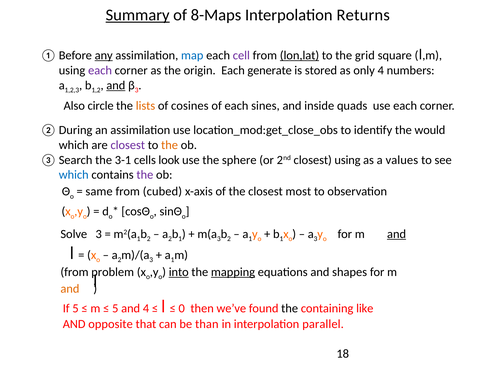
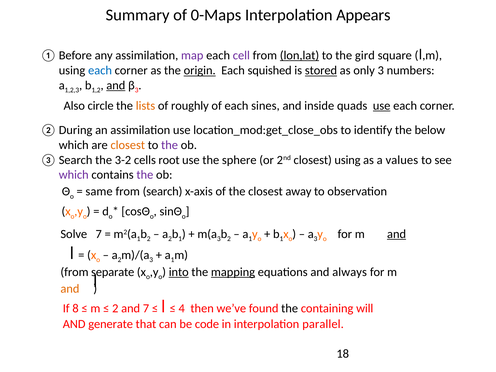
Summary underline: present -> none (138, 15)
8-Maps: 8-Maps -> 0-Maps (216, 15)
Returns: Returns -> Appears (363, 15)
any underline: present -> none (104, 55)
map colour: blue -> purple (192, 55)
grid: grid -> gird (365, 55)
each colour: purple -> blue (100, 71)
origin underline: none -> present (200, 71)
generate: generate -> squished (270, 71)
stored underline: none -> present (321, 71)
only 4: 4 -> 3 (381, 71)
cosines: cosines -> roughly (190, 106)
use underline: none -> present (382, 106)
would: would -> below (430, 130)
closest colour: purple -> orange (128, 145)
the colour: orange -> purple (170, 145)
3-1: 3-1 -> 3-2 (123, 160)
look: look -> root (169, 160)
which colour: blue -> purple (74, 175)
cubed: cubed -> search (163, 191)
most: most -> away (298, 191)
Solve 3: 3 -> 7 (99, 234)
problem: problem -> separate (113, 272)
shapes: shapes -> always (350, 272)
If 5: 5 -> 8 (76, 308)
5: 5 -> 2 (115, 308)
and 4: 4 -> 7 (146, 308)
0: 0 -> 4 (182, 308)
like: like -> will (365, 308)
opposite: opposite -> generate (111, 324)
than: than -> code (207, 324)
